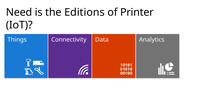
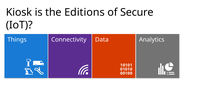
Need: Need -> Kiosk (19, 12)
Printer: Printer -> Secure (137, 12)
